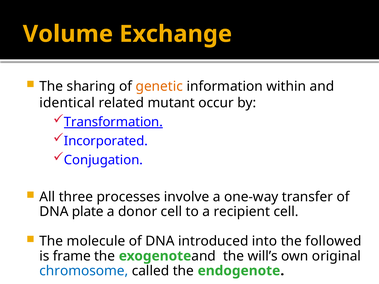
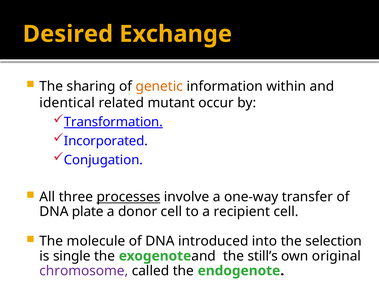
Volume: Volume -> Desired (68, 34)
processes underline: none -> present (128, 197)
followed: followed -> selection (334, 241)
frame: frame -> single (72, 256)
will’s: will’s -> still’s (263, 256)
chromosome colour: blue -> purple (84, 271)
